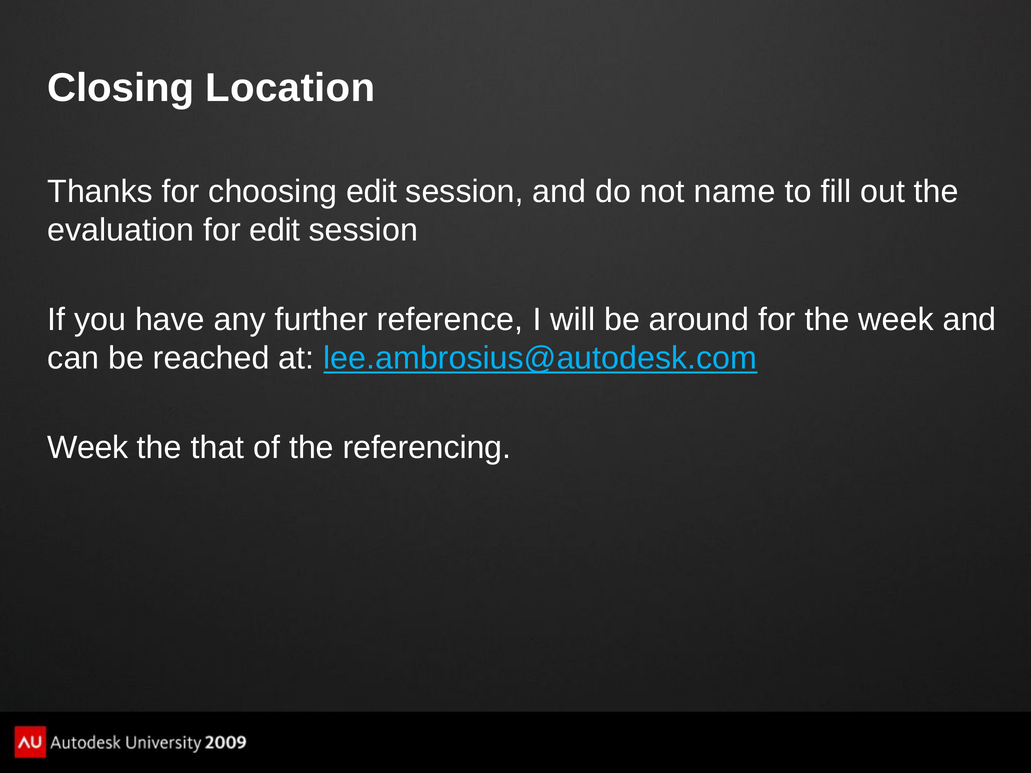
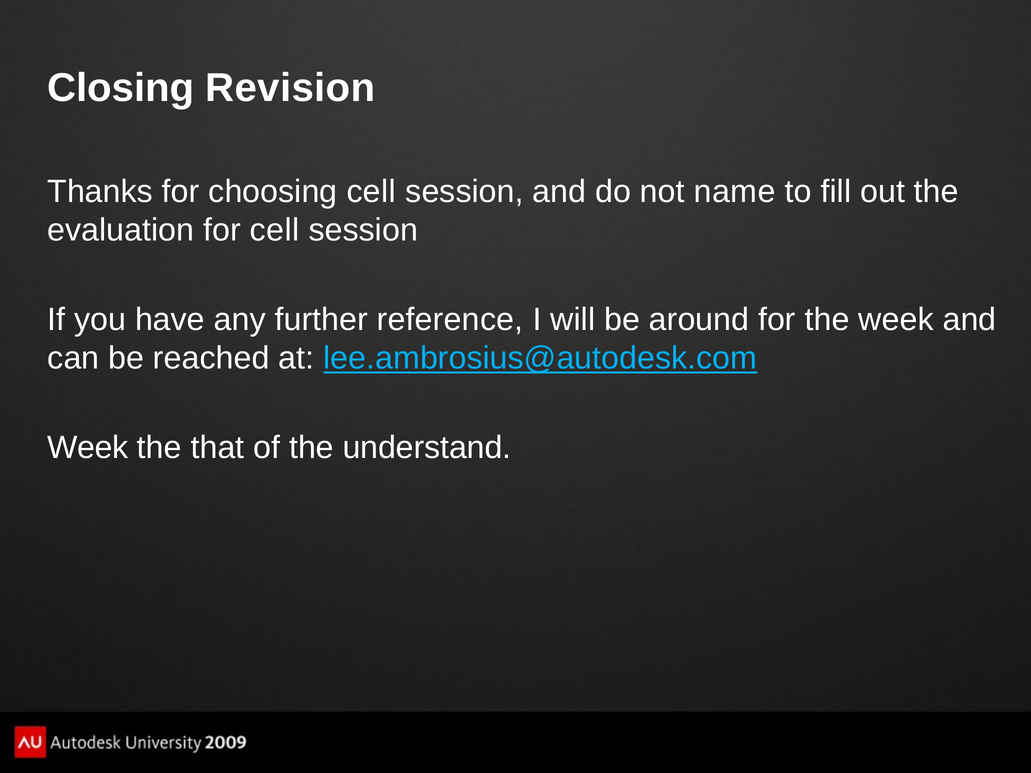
Location: Location -> Revision (290, 88)
choosing edit: edit -> cell (371, 192)
for edit: edit -> cell (275, 230)
referencing: referencing -> understand (427, 448)
